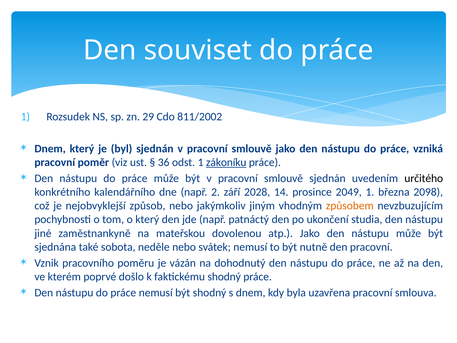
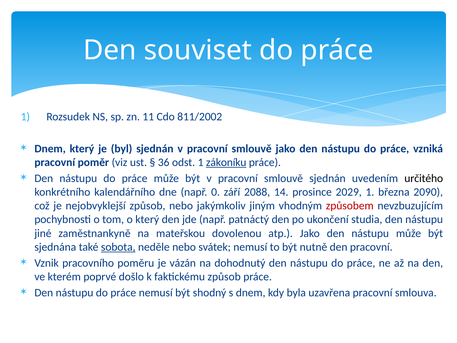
29: 29 -> 11 (148, 117)
2: 2 -> 0 (216, 192)
2028: 2028 -> 2088 (257, 192)
2049: 2049 -> 2029 (349, 192)
2098: 2098 -> 2090 (428, 192)
způsobem colour: orange -> red (350, 206)
sobota underline: none -> present (118, 247)
faktickému shodný: shodný -> způsob (224, 276)
